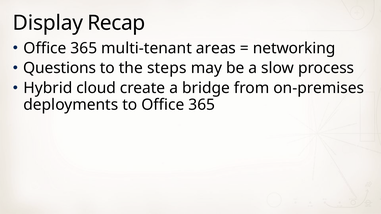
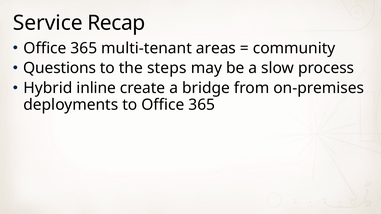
Display: Display -> Service (48, 23)
networking: networking -> community (294, 48)
cloud: cloud -> inline (96, 88)
